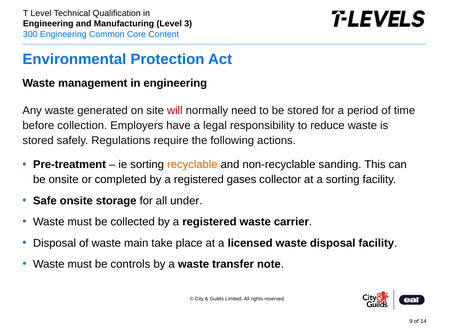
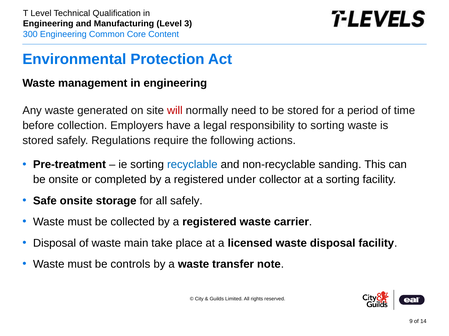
to reduce: reduce -> sorting (327, 126)
recyclable colour: orange -> blue (192, 165)
gases: gases -> under (241, 180)
all under: under -> safely (186, 201)
